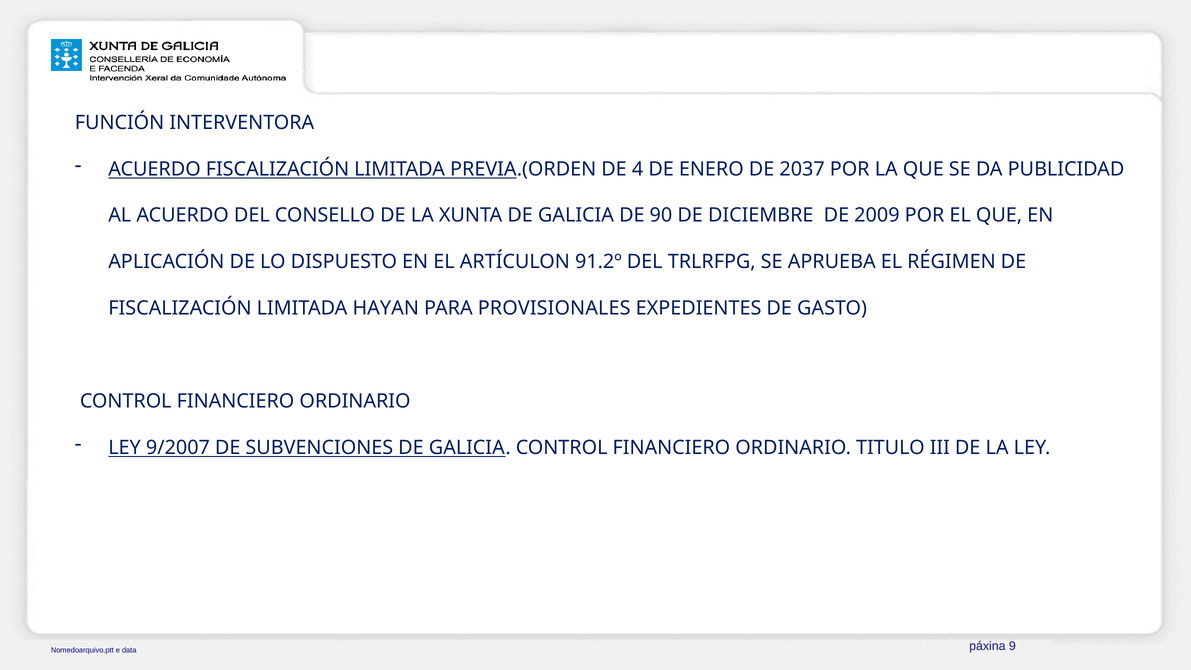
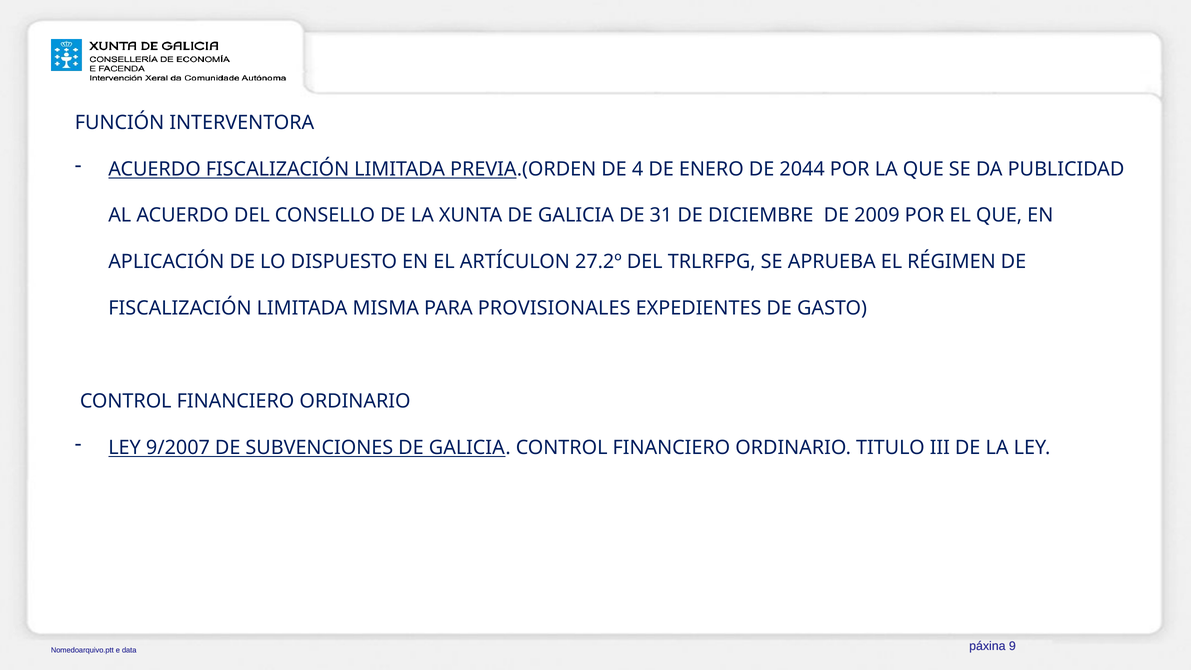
2037: 2037 -> 2044 (802, 169)
90: 90 -> 31 (661, 215)
91.2º: 91.2º -> 27.2º (598, 262)
HAYAN: HAYAN -> MISMA (386, 308)
